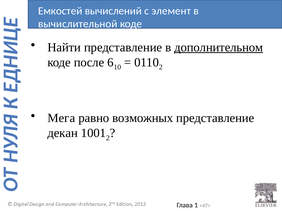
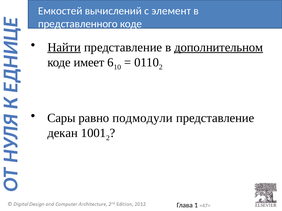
вычислительной: вычислительной -> представленного (78, 24)
Найти underline: none -> present (64, 47)
после: после -> имеет (89, 62)
Мега: Мега -> Сары (61, 118)
возможных: возможных -> подмодули (143, 118)
